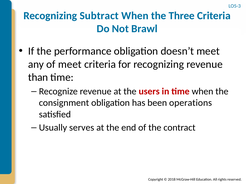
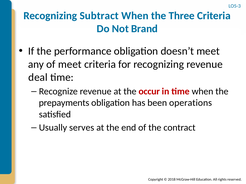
Brawl: Brawl -> Brand (144, 29)
than: than -> deal (38, 78)
users: users -> occur (149, 92)
consignment: consignment -> prepayments (64, 103)
